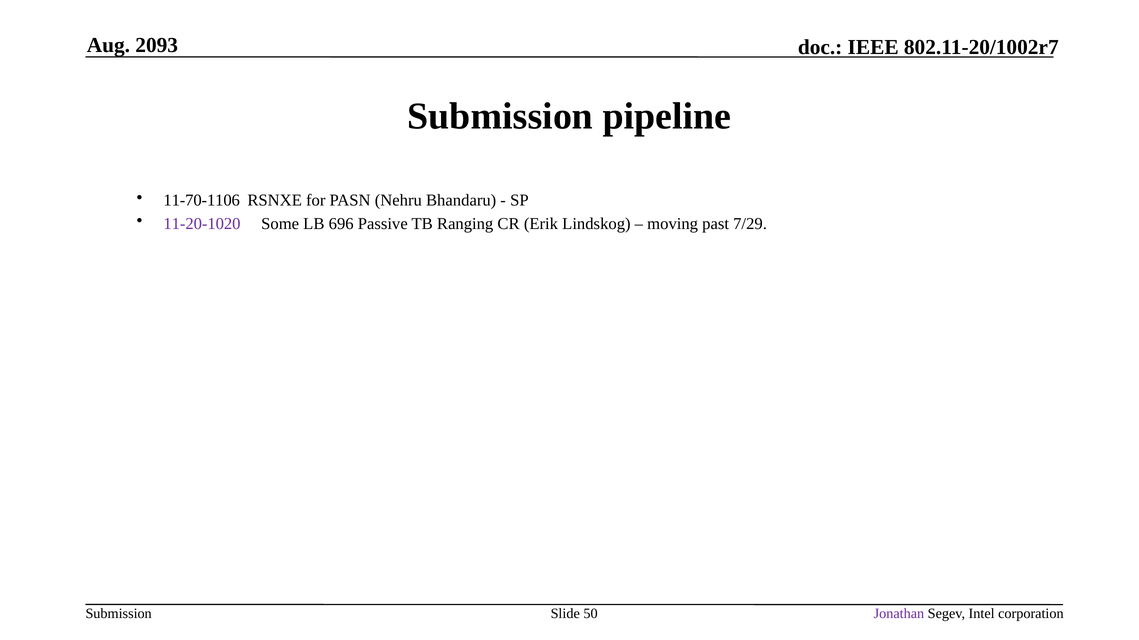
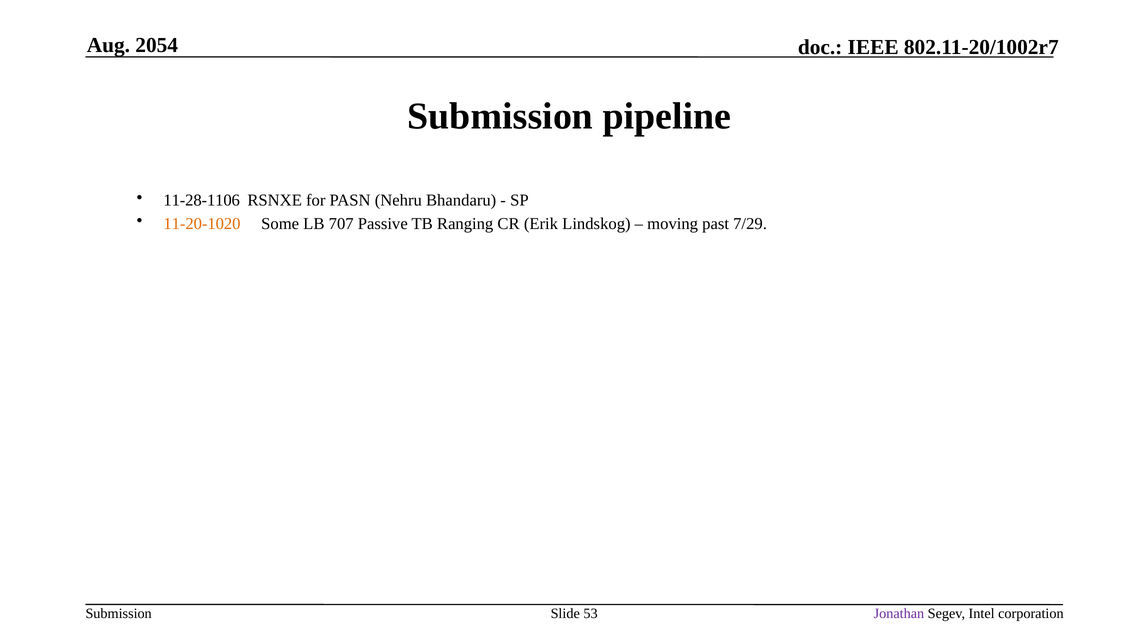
2093: 2093 -> 2054 (157, 45)
11-70-1106: 11-70-1106 -> 11-28-1106 (202, 201)
11-20-1020 colour: purple -> orange (202, 224)
696: 696 -> 707 (341, 224)
50: 50 -> 53 (591, 614)
